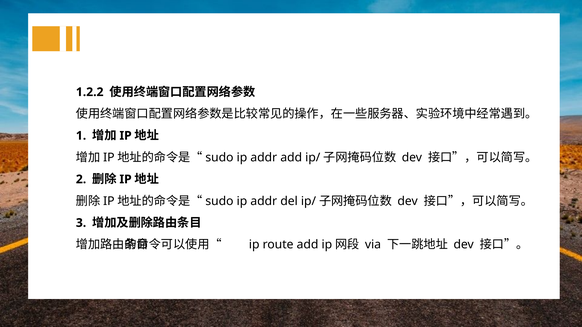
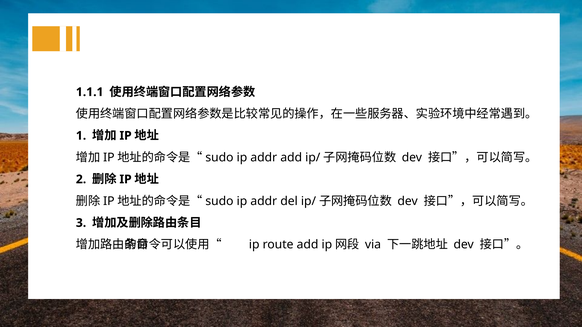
1.2.2: 1.2.2 -> 1.1.1 (90, 92)
